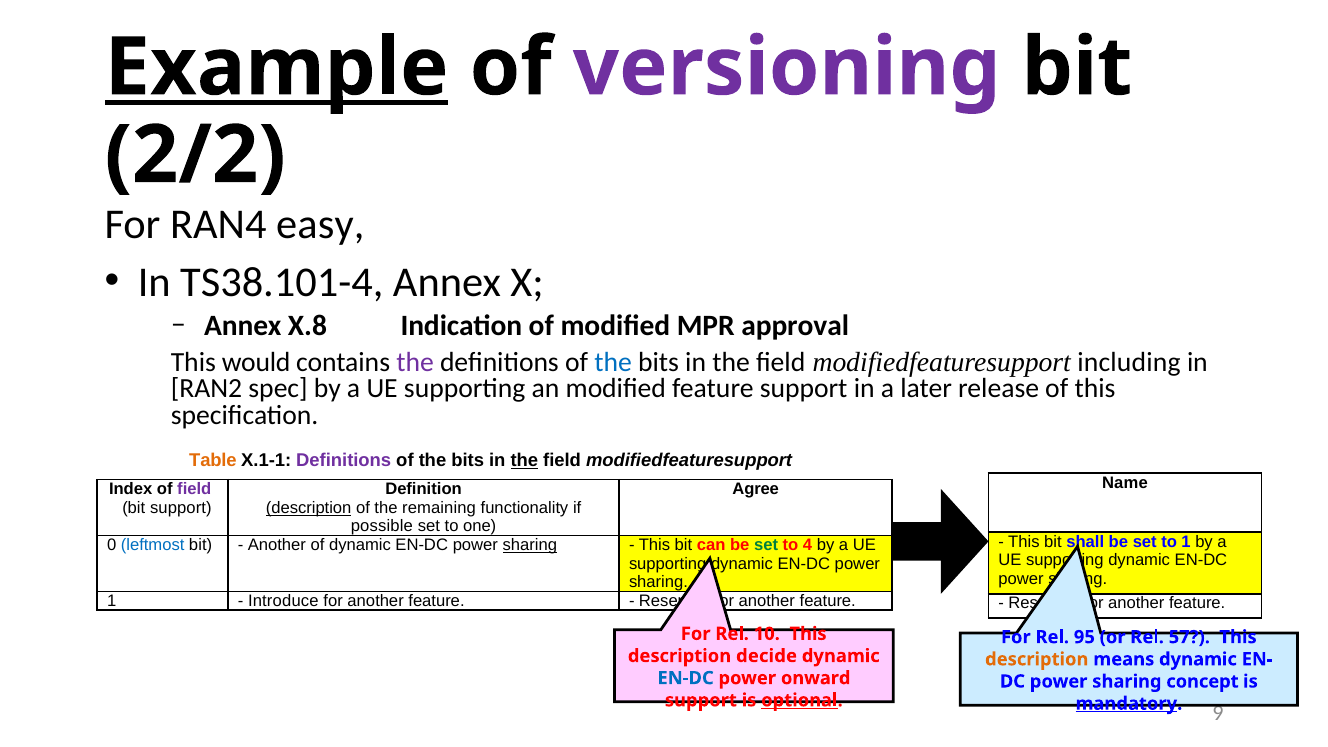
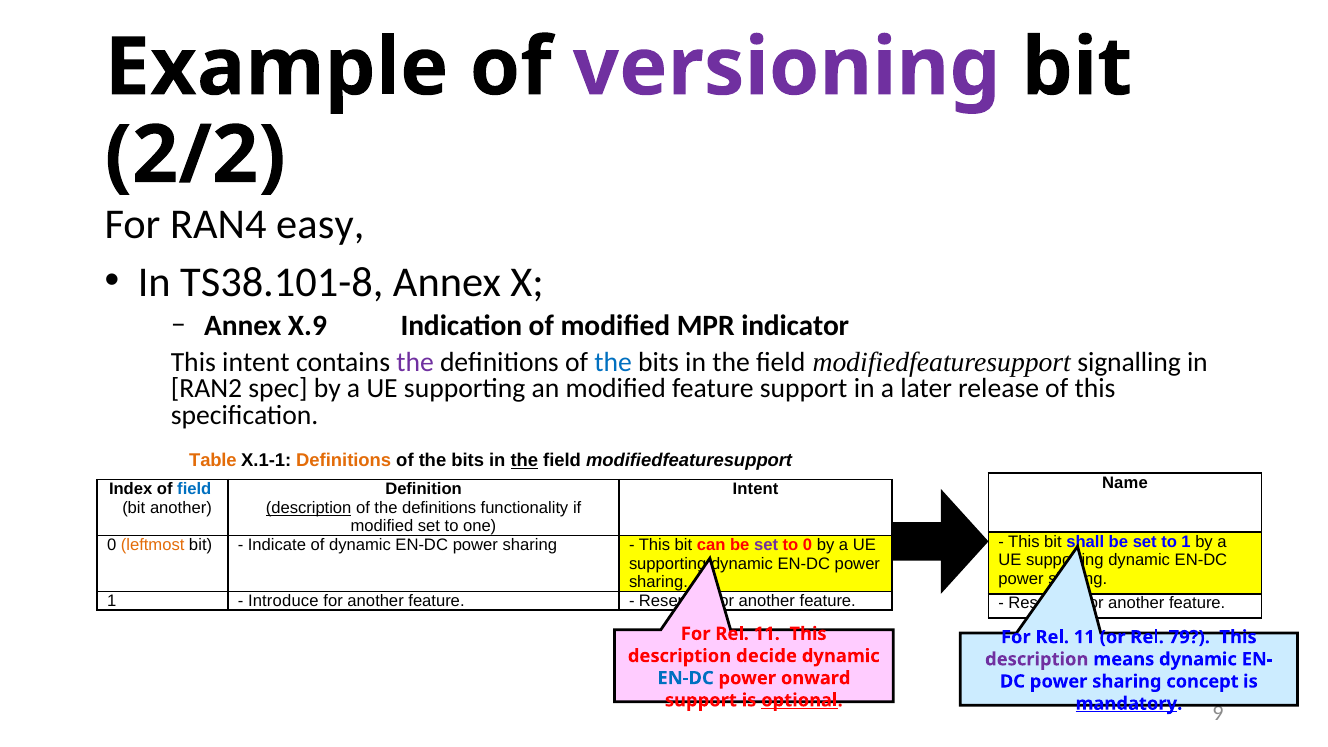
Example underline: present -> none (277, 68)
TS38.101-4: TS38.101-4 -> TS38.101-8 (282, 282)
X.8: X.8 -> X.9 (307, 326)
approval: approval -> indicator (795, 326)
This would: would -> intent (256, 362)
including: including -> signalling (1129, 362)
Definitions colour: purple -> orange (344, 460)
field colour: purple -> blue (194, 489)
Agree: Agree -> Intent (756, 489)
bit support: support -> another (181, 508)
of the remaining: remaining -> definitions (439, 508)
possible: possible -> modified (382, 526)
leftmost colour: blue -> orange (153, 545)
Another: Another -> Indicate (277, 545)
sharing underline: present -> none (530, 545)
set colour: green -> purple (766, 545)
to 4: 4 -> 0 (808, 545)
10: 10 -> 11 (767, 634)
95: 95 -> 11 (1084, 637)
57: 57 -> 79 (1189, 637)
description colour: orange -> purple (1037, 659)
